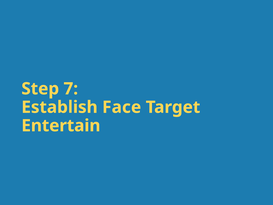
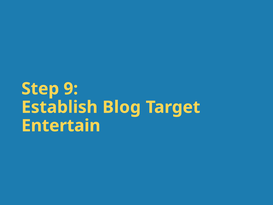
7: 7 -> 9 (71, 89)
Face: Face -> Blog (122, 107)
